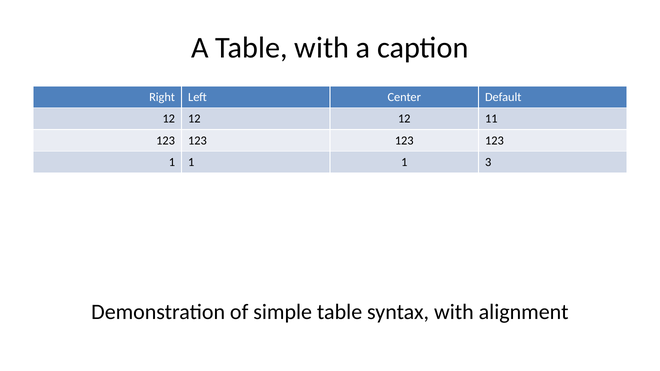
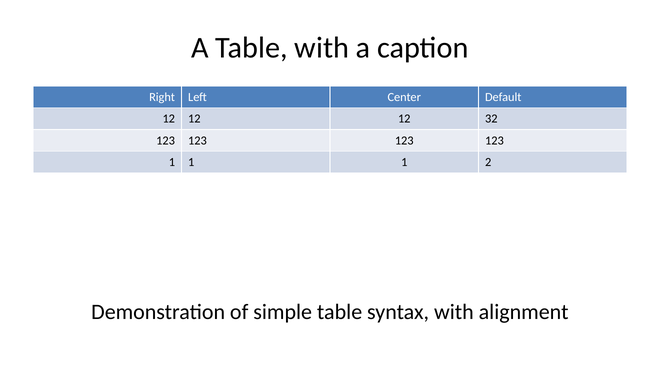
11: 11 -> 32 (491, 119)
3: 3 -> 2 (488, 162)
